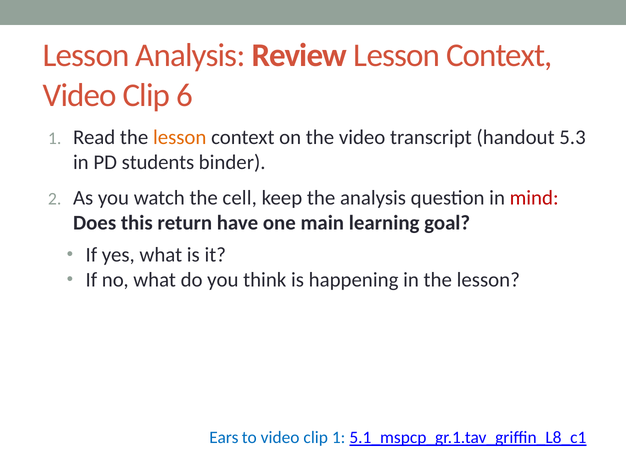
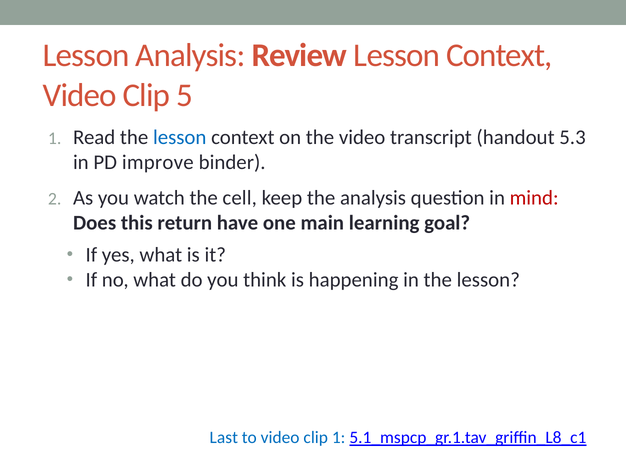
6: 6 -> 5 (184, 95)
lesson colour: orange -> blue (180, 137)
students: students -> improve (158, 162)
Ears: Ears -> Last (224, 437)
